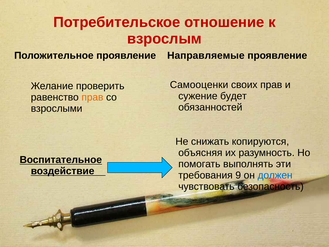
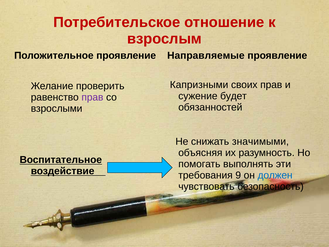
Самооценки: Самооценки -> Капризными (199, 85)
прав colour: orange -> purple (92, 97)
копируются: копируются -> значимыми (260, 141)
